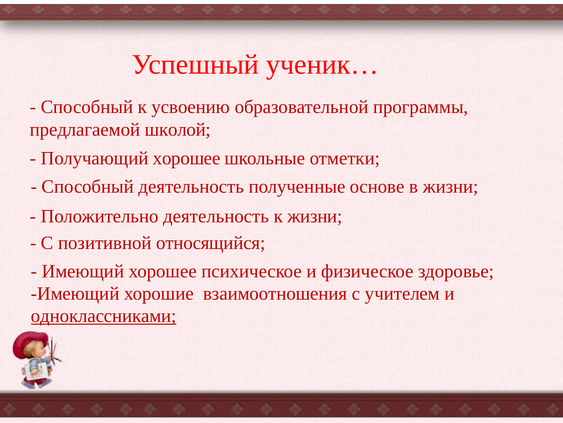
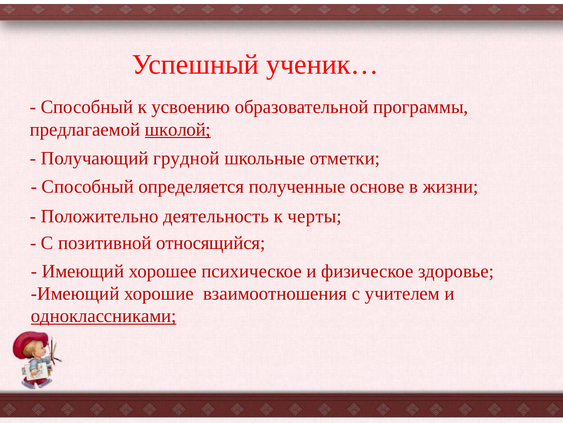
школой underline: none -> present (178, 129)
Получающий хорошее: хорошее -> грудной (186, 158)
Способный деятельность: деятельность -> определяется (191, 186)
к жизни: жизни -> черты (315, 216)
